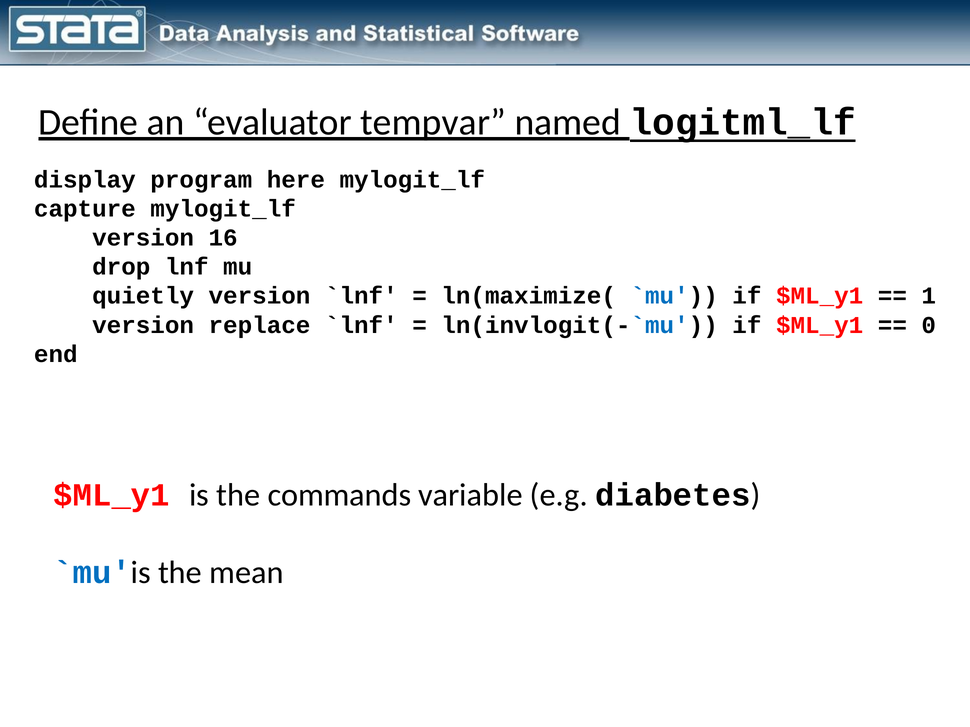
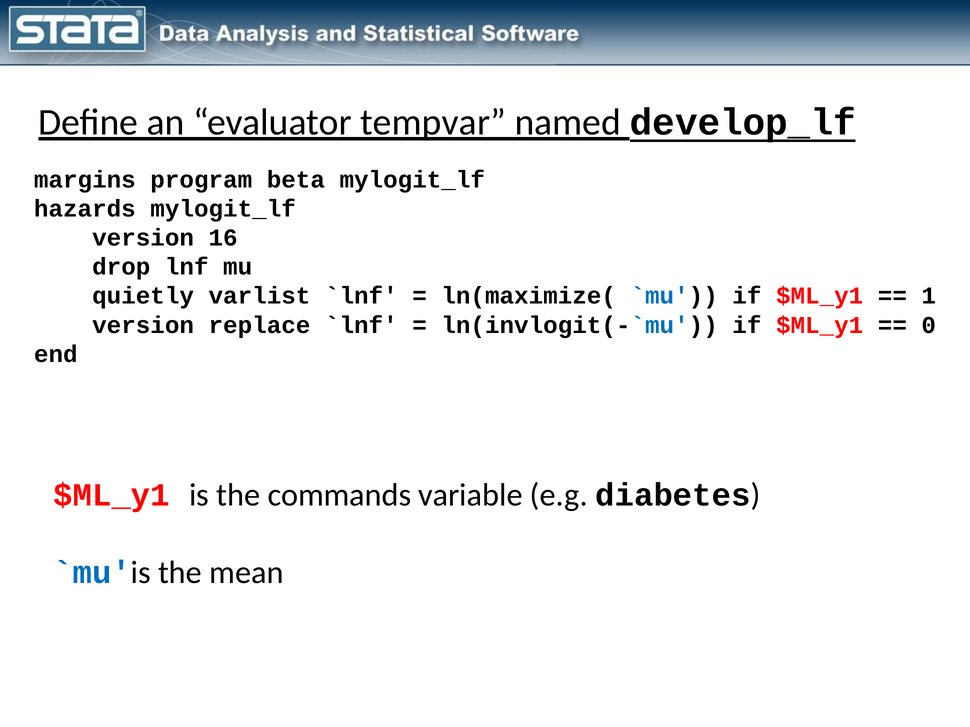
logitml_lf: logitml_lf -> develop_lf (743, 122)
display: display -> margins (85, 180)
here: here -> beta (296, 180)
capture: capture -> hazards (85, 209)
quietly version: version -> varlist (259, 296)
